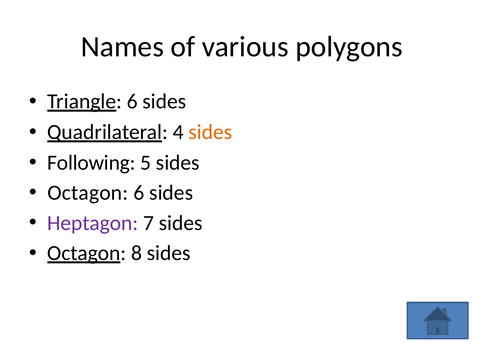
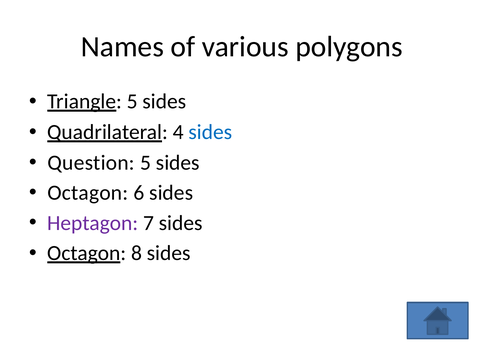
Triangle 6: 6 -> 5 (132, 102)
sides colour: orange -> blue (210, 132)
Following: Following -> Question (91, 163)
